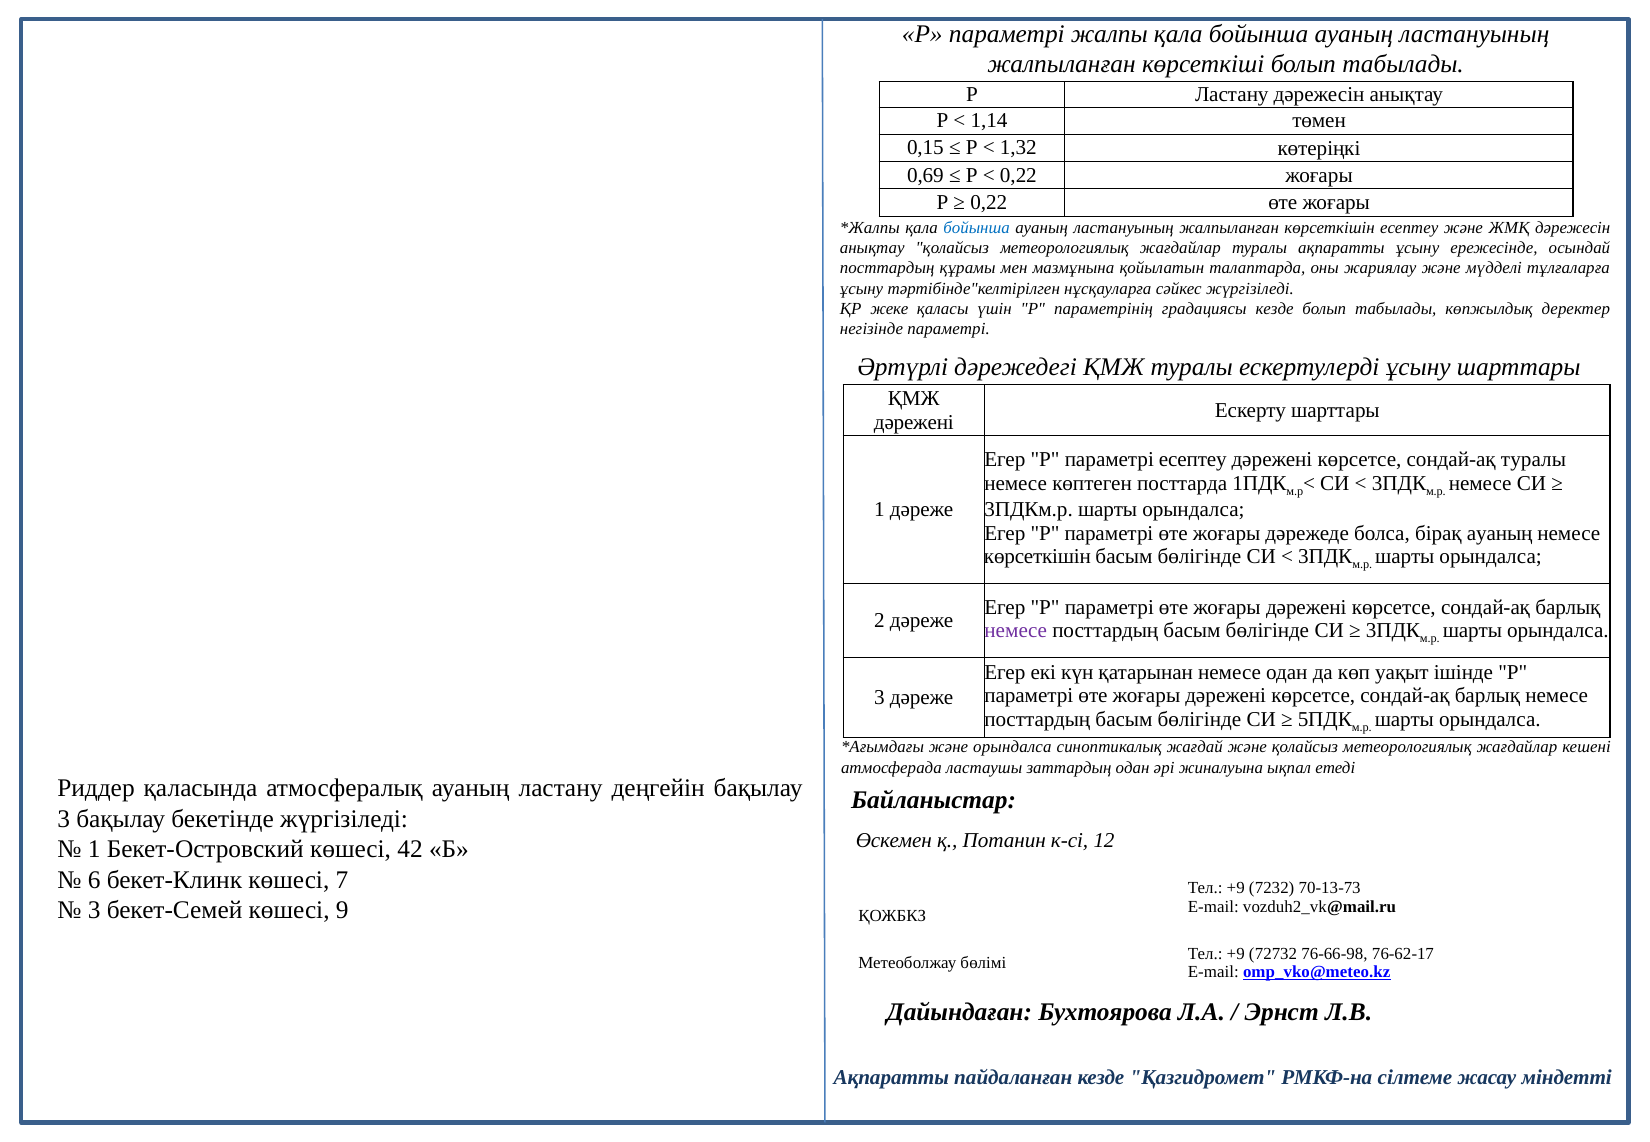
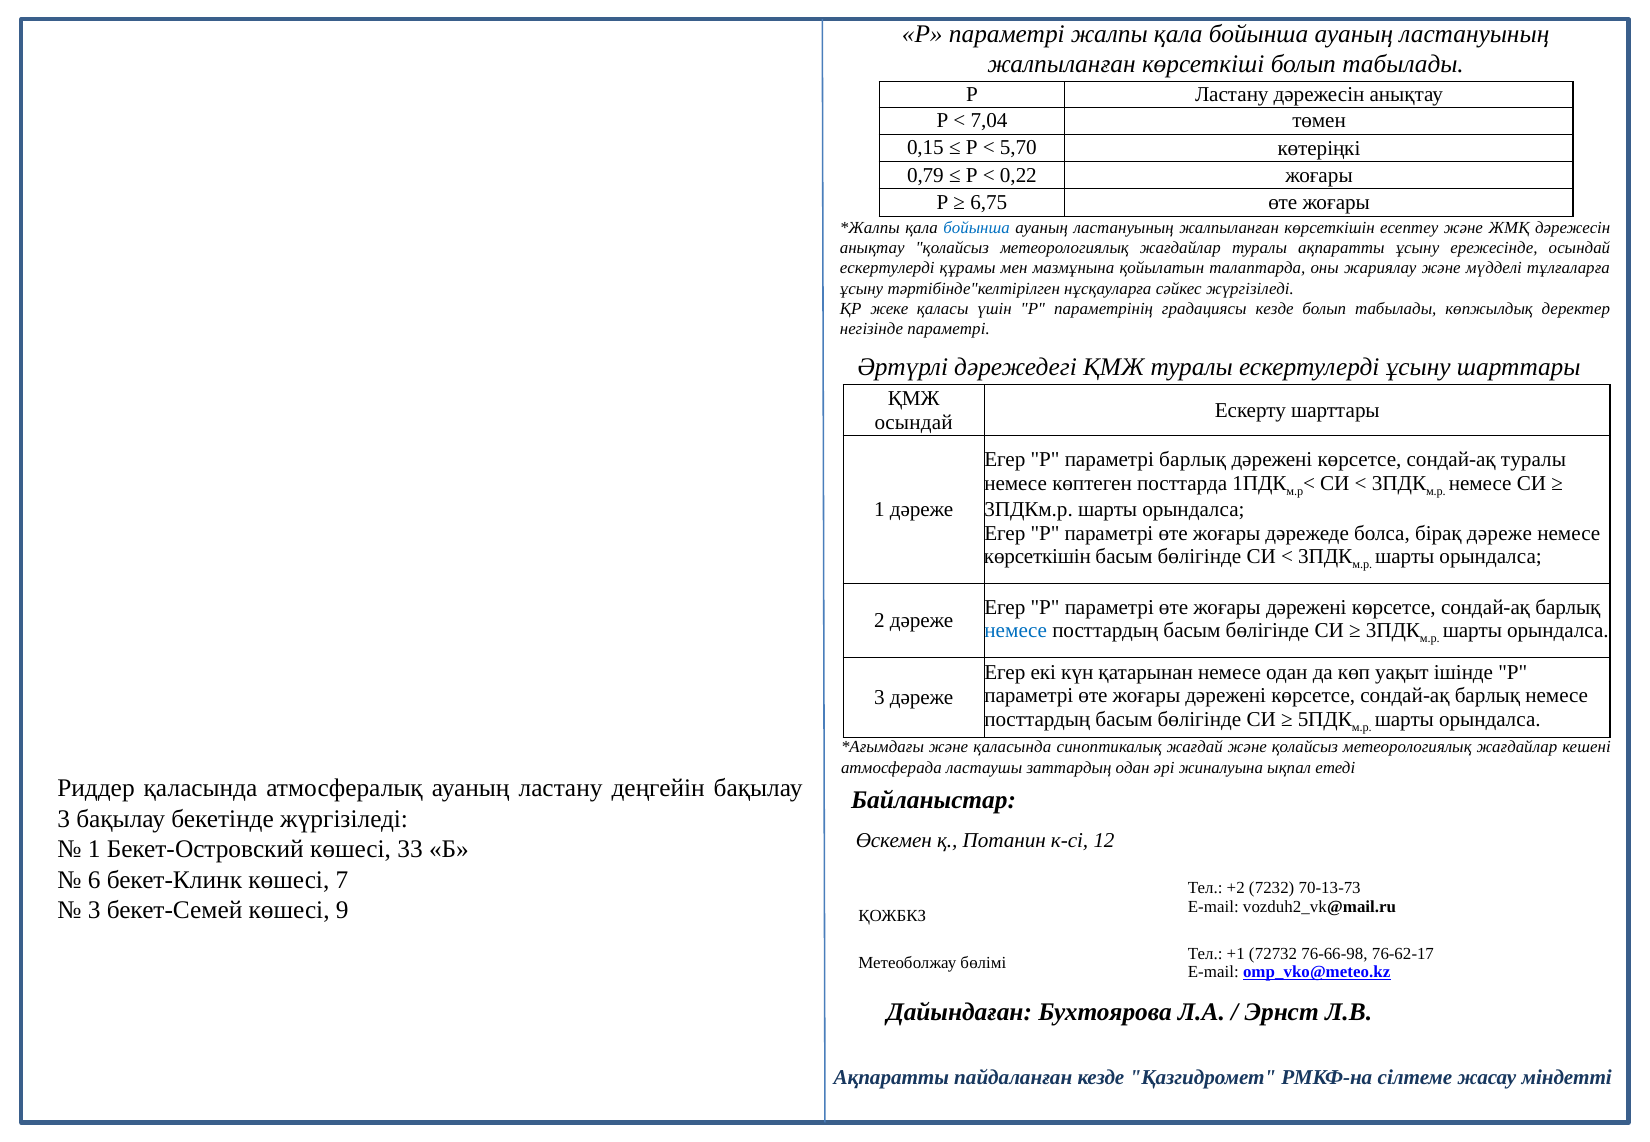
1,14: 1,14 -> 7,04 (989, 121)
1,32: 1,32 -> 5,70 (1018, 148)
0,69: 0,69 -> 0,79 (925, 175)
0,22: 0,22 -> 6,75 (989, 202)
посттардың: посттардың -> ескертулерді (887, 268)
дәрежені: дәрежені -> осындай (914, 422)
параметрі есептеу: есептеу -> барлық (1193, 460)
бірақ ауаның: ауаның -> дәреже (1499, 533)
немесе colour: purple -> blue (1016, 631)
және орындалса: орындалса -> қаласында (1012, 747)
42: 42 -> 33 (410, 849)
+9: +9 -> +2 (1236, 888)
+9: +9 -> +1 (1236, 954)
